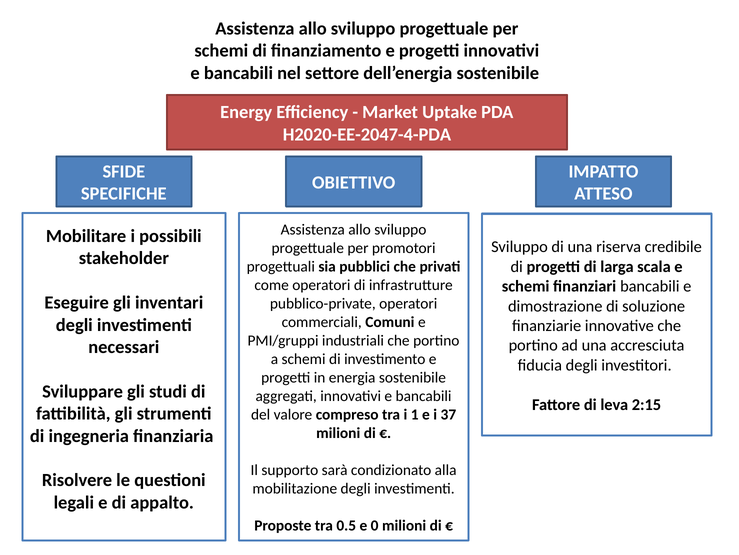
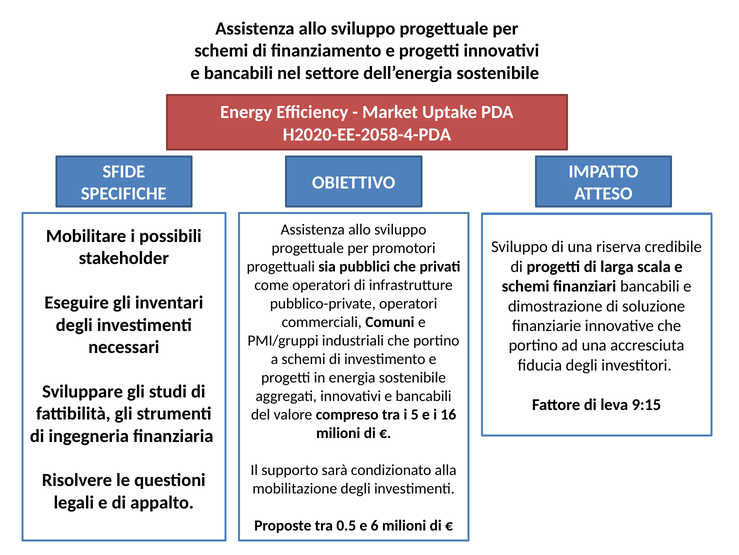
H2020-EE-2047-4-PDA: H2020-EE-2047-4-PDA -> H2020-EE-2058-4-PDA (367, 134)
2:15: 2:15 -> 9:15 (646, 404)
1: 1 -> 5 (415, 414)
37: 37 -> 16 (448, 414)
0: 0 -> 6 (375, 525)
